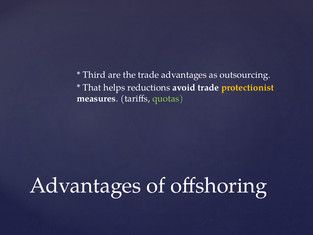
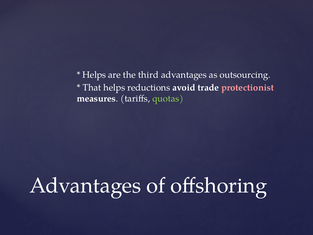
Third: Third -> Helps (94, 75)
the trade: trade -> third (148, 75)
protectionist colour: yellow -> pink (248, 88)
